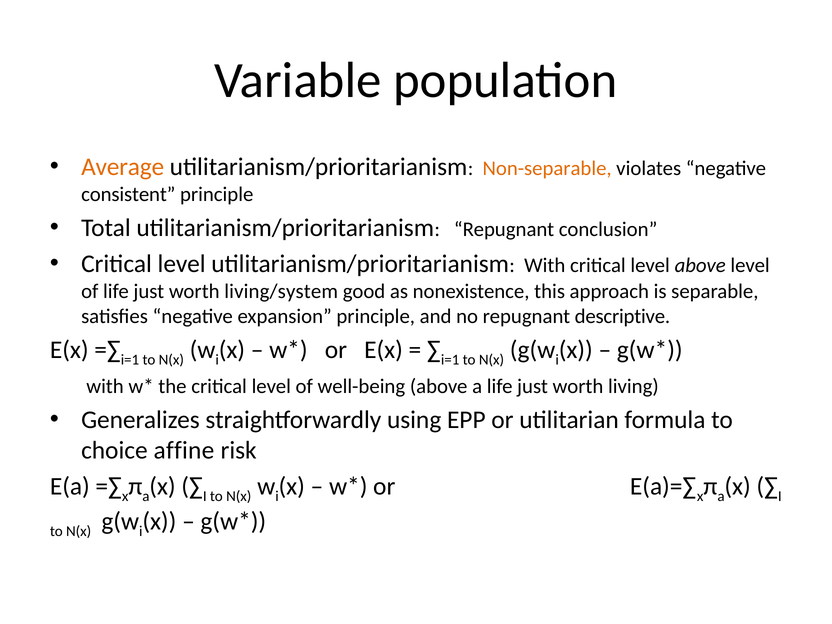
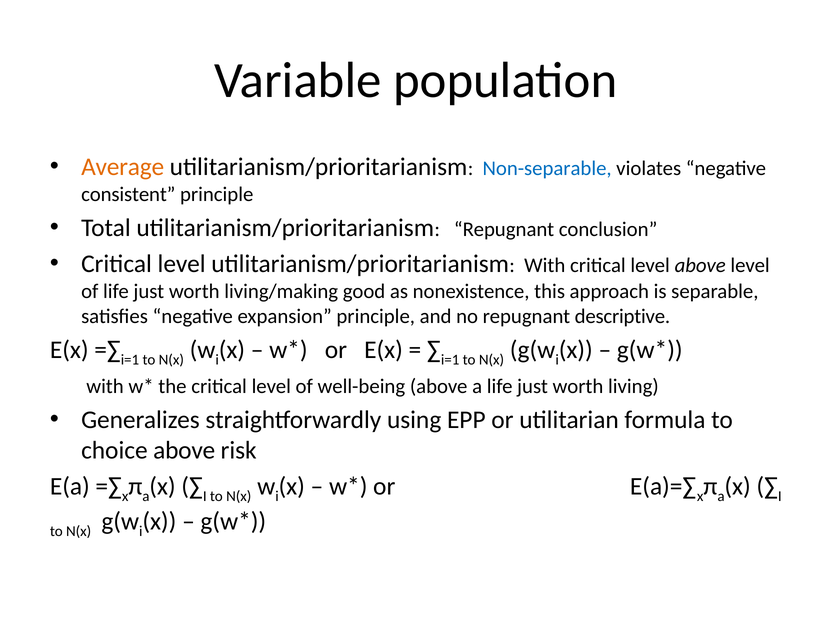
Non-separable colour: orange -> blue (547, 168)
living/system: living/system -> living/making (281, 291)
choice affine: affine -> above (184, 450)
